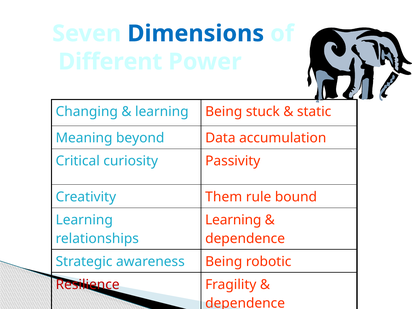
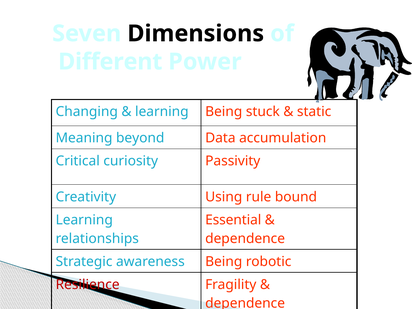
Dimensions colour: blue -> black (196, 34)
Them: Them -> Using (224, 197)
Learning: Learning -> Essential (233, 220)
